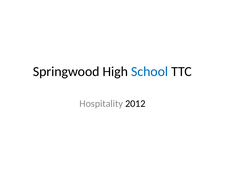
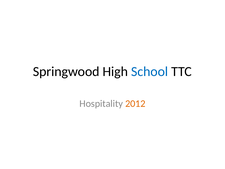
2012 colour: black -> orange (135, 103)
